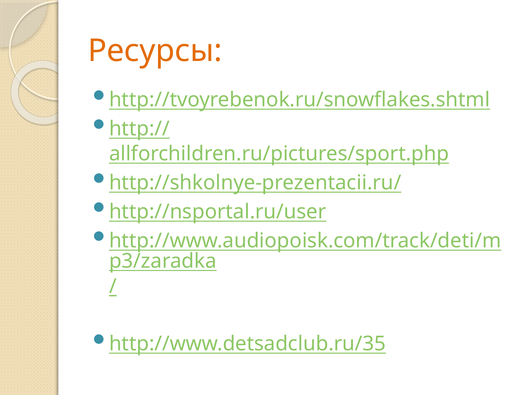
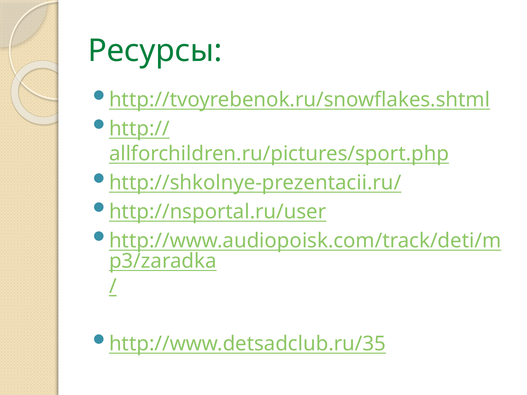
Ресурсы colour: orange -> green (155, 51)
